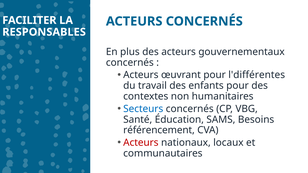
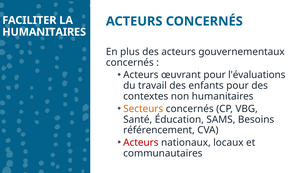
RESPONSABLES: RESPONSABLES -> HUMANITAIRES (44, 32)
l'différentes: l'différentes -> l'évaluations (257, 75)
Secteurs colour: blue -> orange (143, 109)
